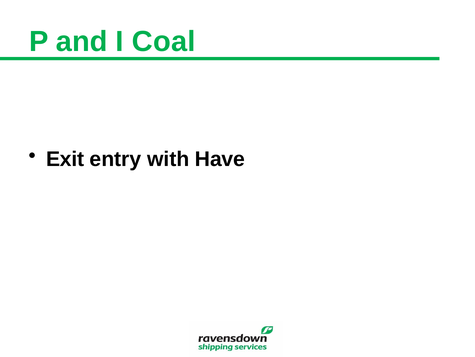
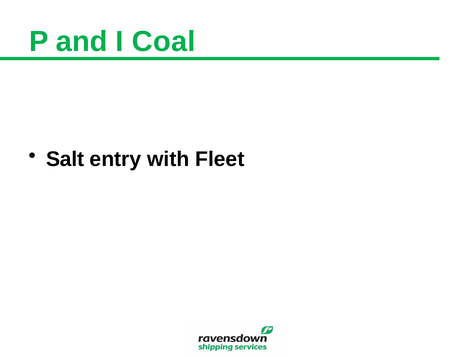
Exit: Exit -> Salt (65, 159)
Have: Have -> Fleet (220, 159)
